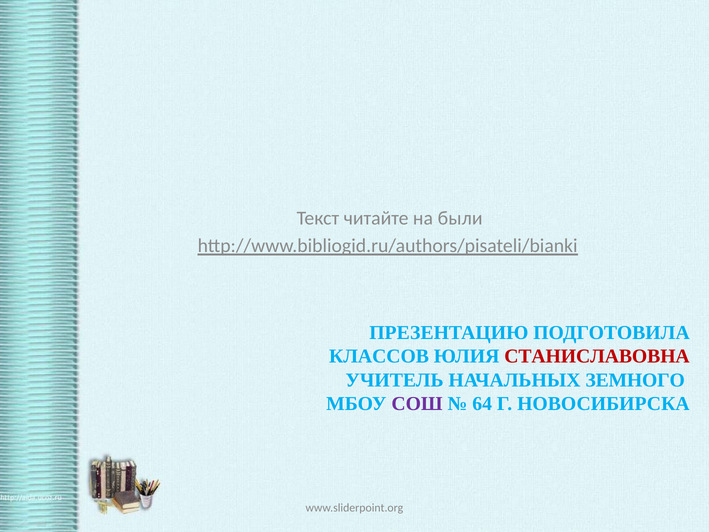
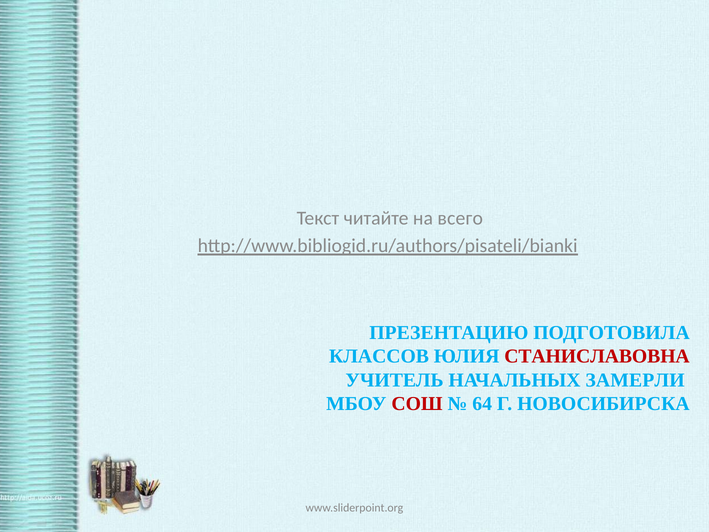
были: были -> всего (460, 218)
ЗЕМНОГО: ЗЕМНОГО -> ЗАМЕРЛИ (635, 380)
СОШ colour: purple -> red (417, 404)
